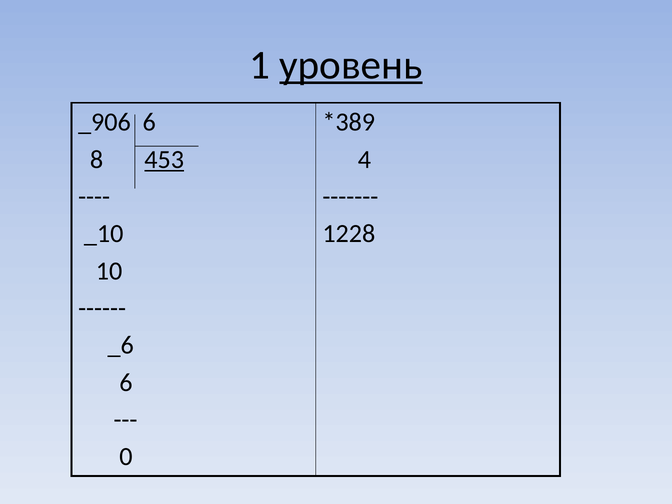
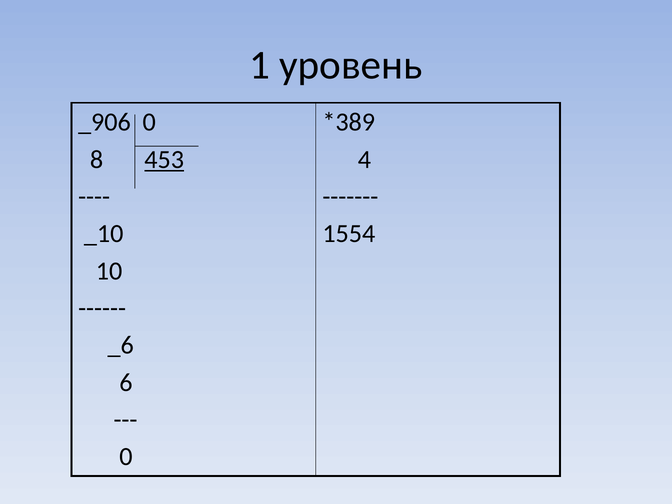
уровень underline: present -> none (351, 65)
6: 6 -> 0 (149, 122)
1228: 1228 -> 1554 (349, 234)
